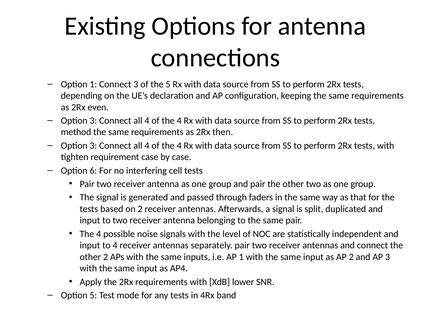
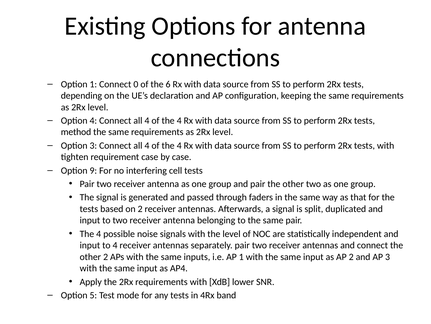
Connect 3: 3 -> 0 (136, 84)
the 5: 5 -> 6 (168, 84)
even: even -> level (98, 107)
3: 3 -> 4 (93, 120)
then: then -> level (223, 132)
6: 6 -> 9 (93, 170)
